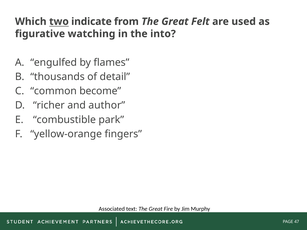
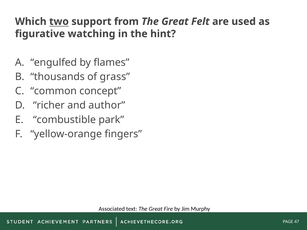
indicate: indicate -> support (91, 22)
into: into -> hint (163, 34)
detail: detail -> grass (115, 77)
become: become -> concept (100, 91)
